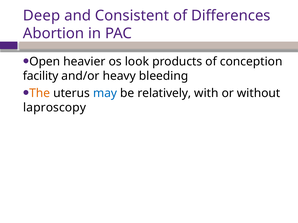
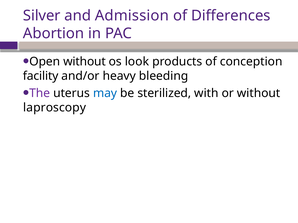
Deep: Deep -> Silver (42, 16)
Consistent: Consistent -> Admission (132, 16)
Open heavier: heavier -> without (84, 62)
The colour: orange -> purple (40, 93)
relatively: relatively -> sterilized (164, 93)
